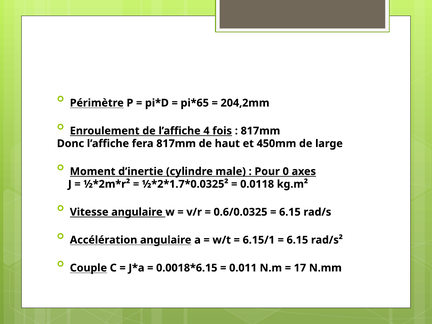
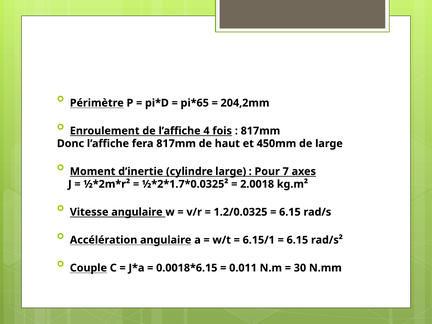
cylindre male: male -> large (231, 171)
0: 0 -> 7 (286, 171)
0.0118: 0.0118 -> 2.0018 (257, 184)
0.6/0.0325: 0.6/0.0325 -> 1.2/0.0325 (240, 212)
17: 17 -> 30 (300, 268)
